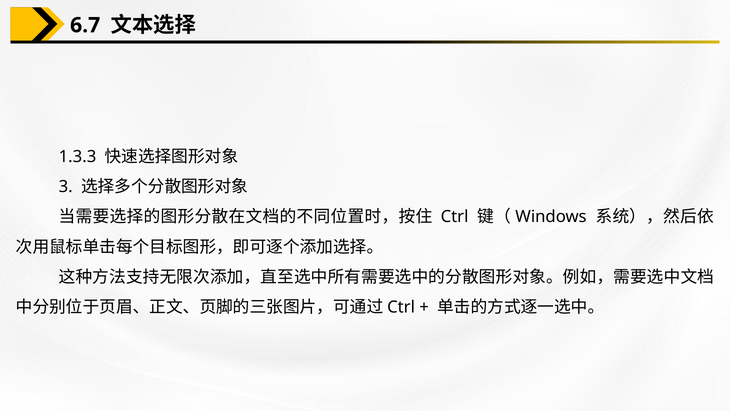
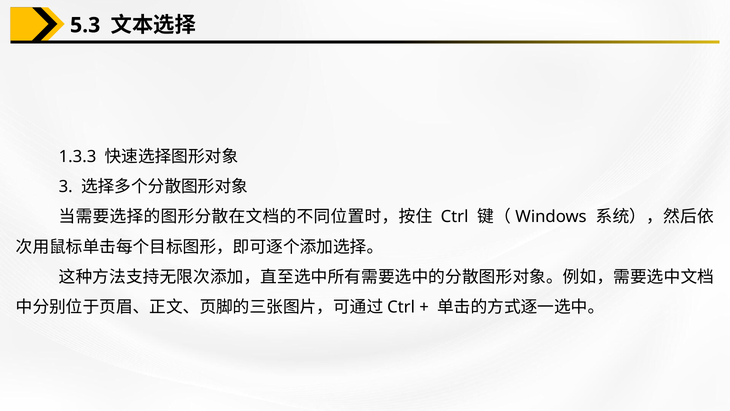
6.7: 6.7 -> 5.3 (85, 25)
